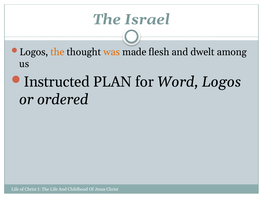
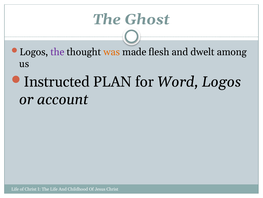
Israel: Israel -> Ghost (147, 19)
the colour: orange -> purple (57, 52)
ordered: ordered -> account (63, 99)
